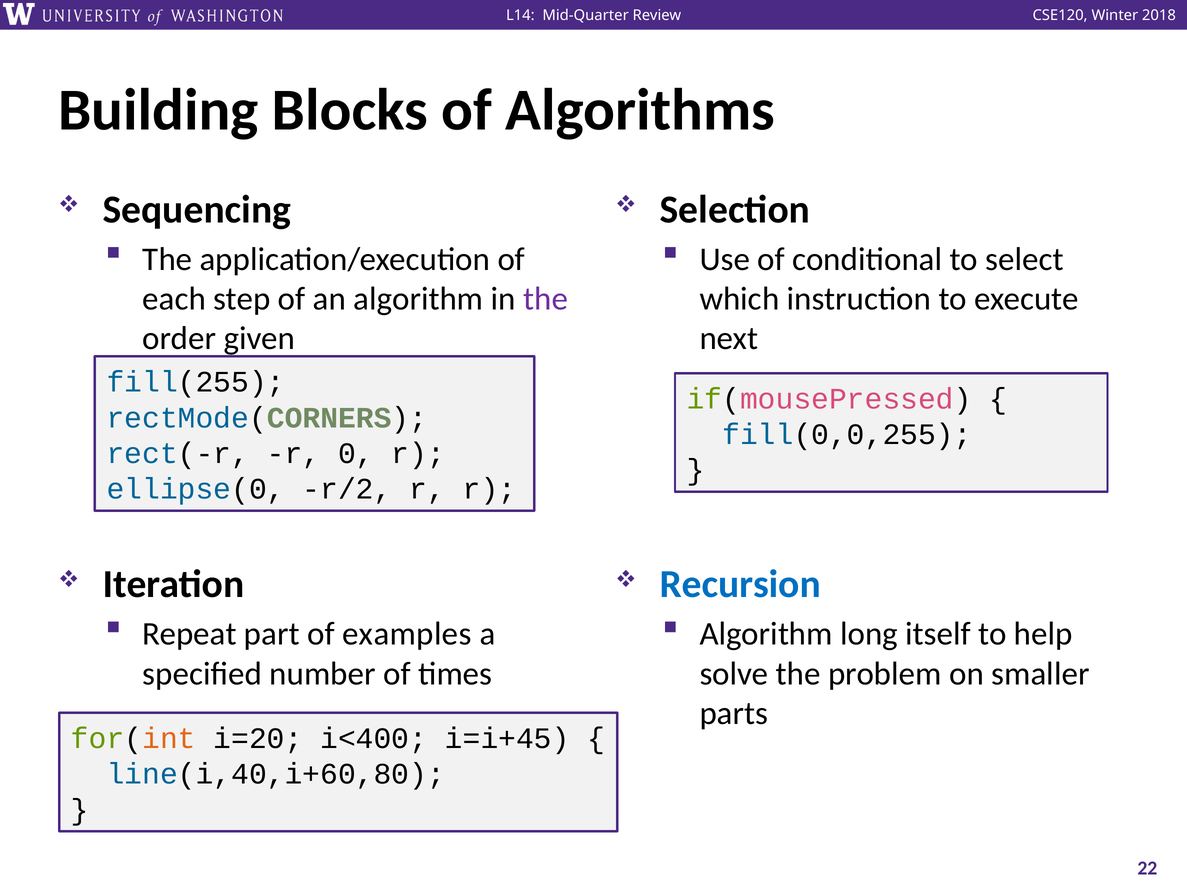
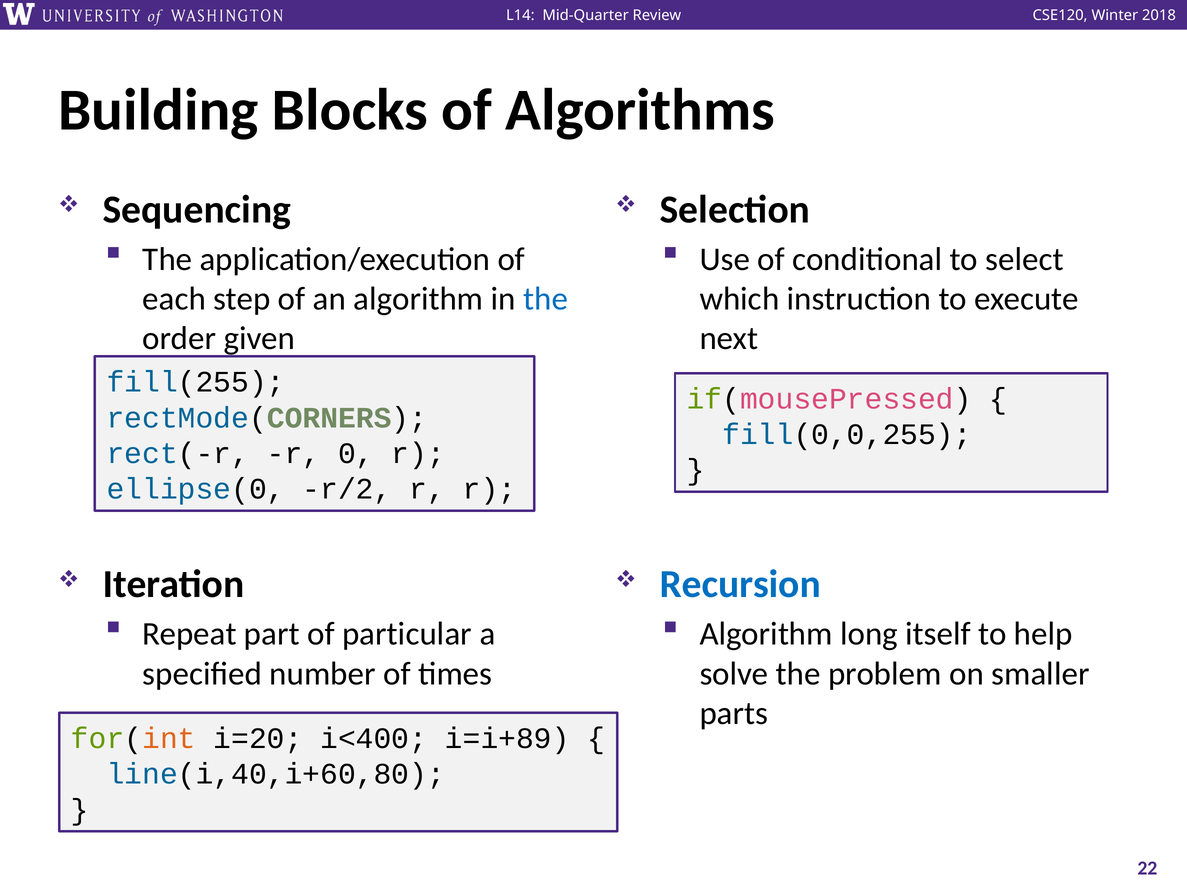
the colour: purple -> blue (546, 299)
examples: examples -> particular (407, 634)
i=i+45: i=i+45 -> i=i+89 (507, 738)
